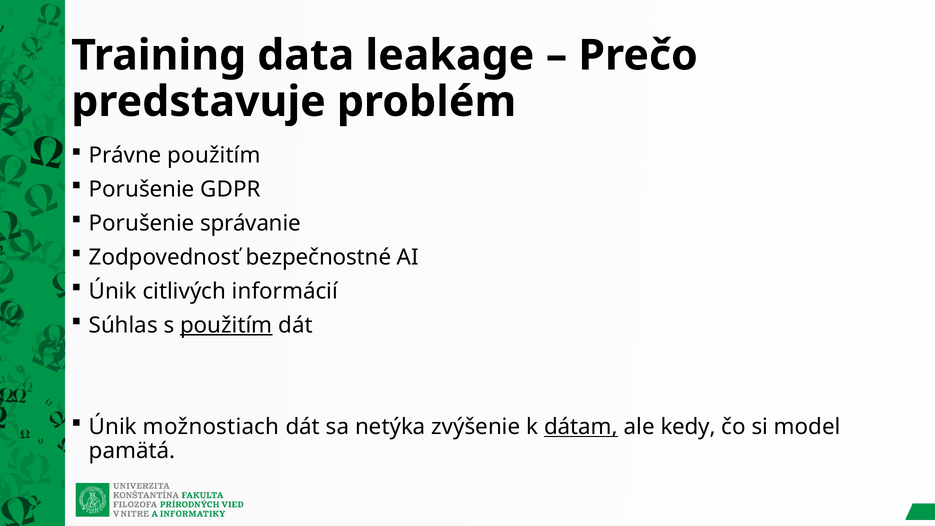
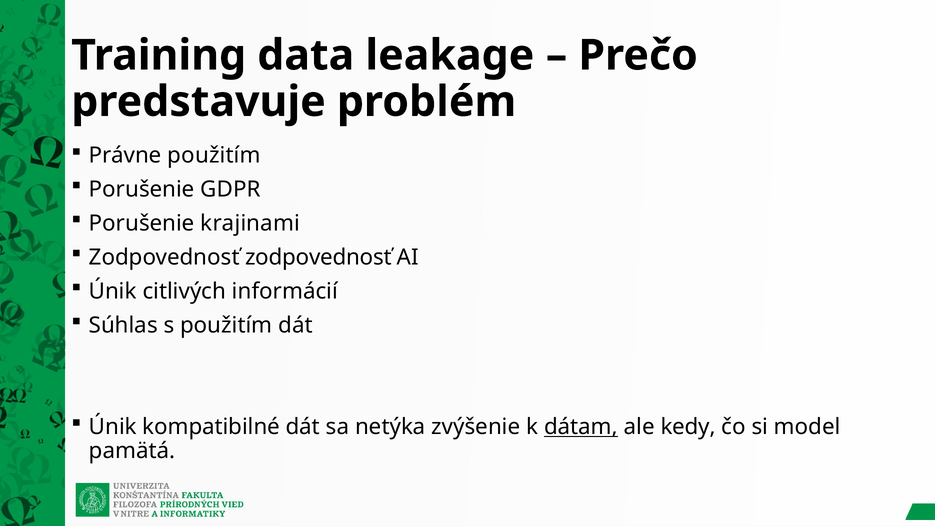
správanie: správanie -> krajinami (250, 223)
Zodpovednosť bezpečnostné: bezpečnostné -> zodpovednosť (318, 257)
použitím underline: present -> none (226, 325)
možnostiach: možnostiach -> kompatibilné (211, 427)
